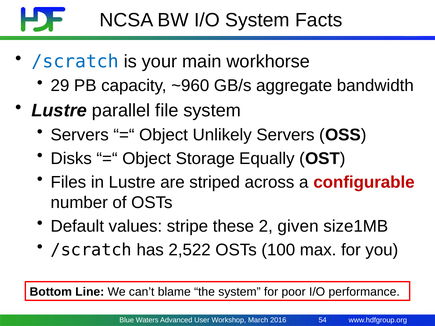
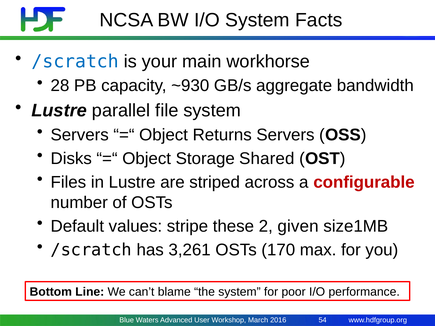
29: 29 -> 28 (60, 86)
~960: ~960 -> ~930 (190, 86)
Unlikely: Unlikely -> Returns (222, 135)
Equally: Equally -> Shared (267, 159)
2,522: 2,522 -> 3,261 (190, 250)
100: 100 -> 170 (278, 250)
